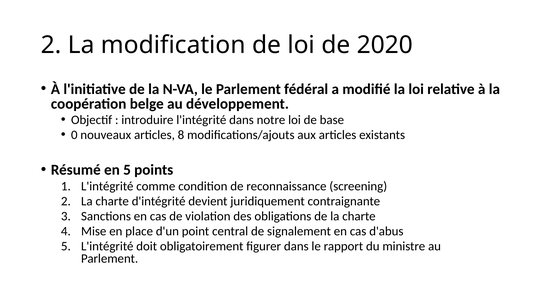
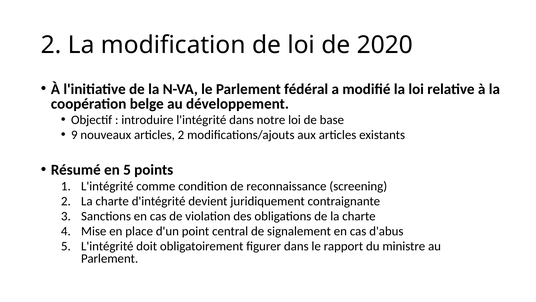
0: 0 -> 9 (74, 135)
articles 8: 8 -> 2 (181, 135)
